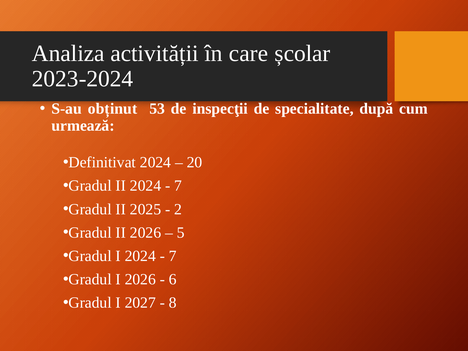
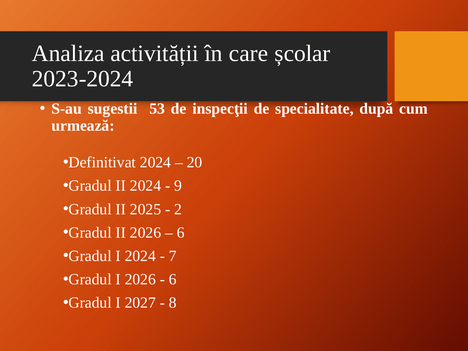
obținut: obținut -> sugestii (113, 109)
7: 7 -> 9 (178, 186)
5: 5 -> 6 (181, 233)
